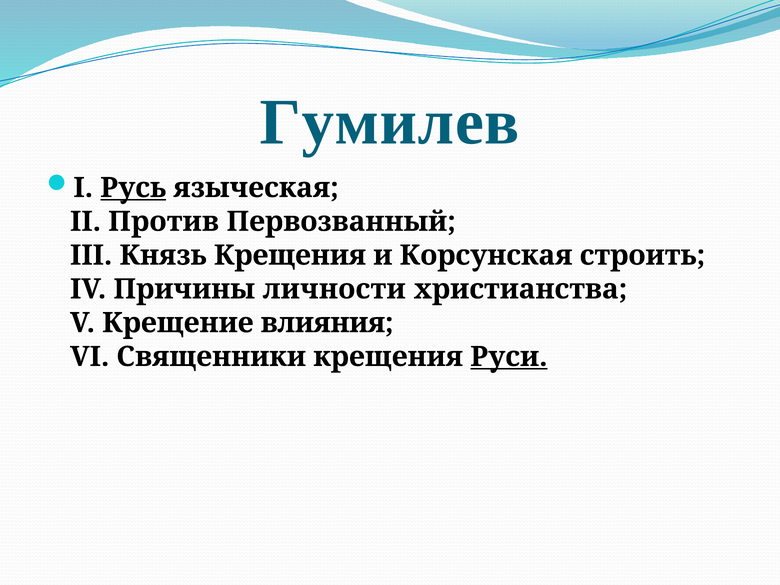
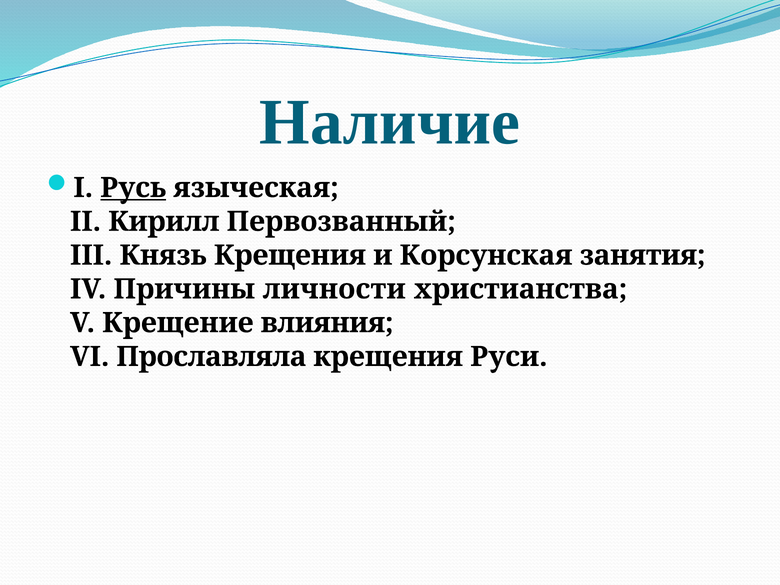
Гумилев: Гумилев -> Наличие (390, 122)
Против: Против -> Кирилл (164, 222)
строить: строить -> занятия (643, 255)
Священники: Священники -> Прославляла (211, 357)
Руси underline: present -> none (509, 357)
